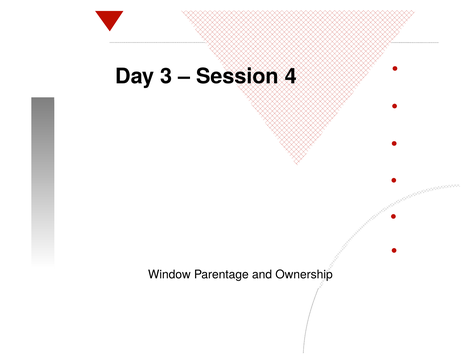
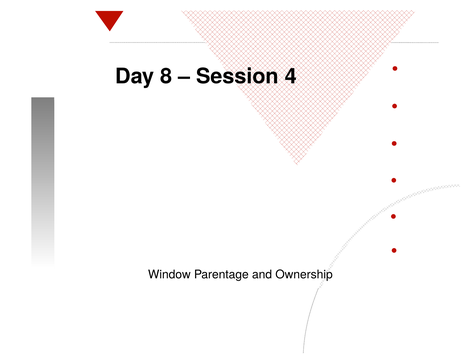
3: 3 -> 8 (166, 76)
